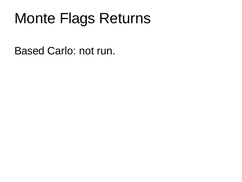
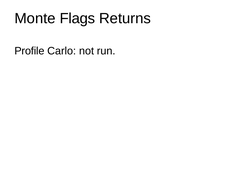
Based: Based -> Profile (29, 51)
